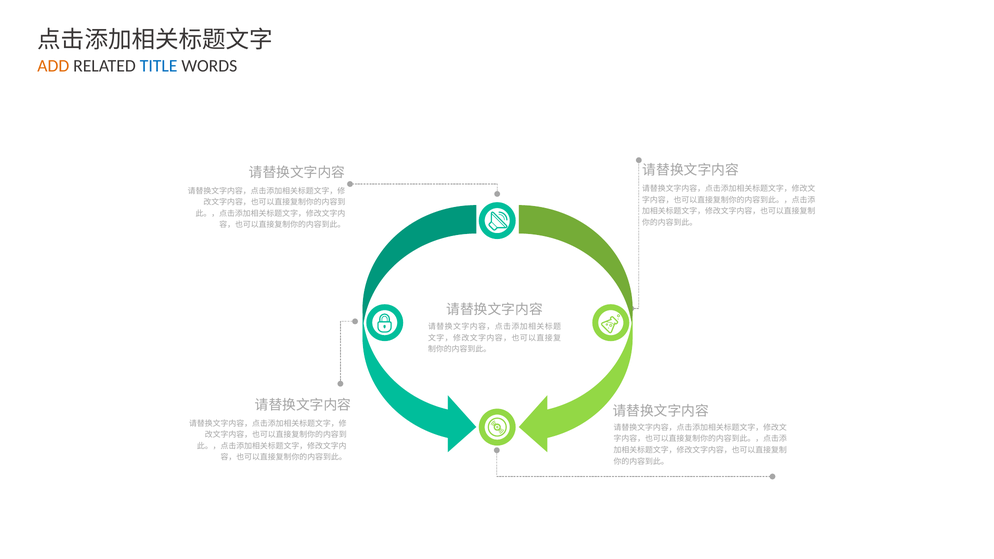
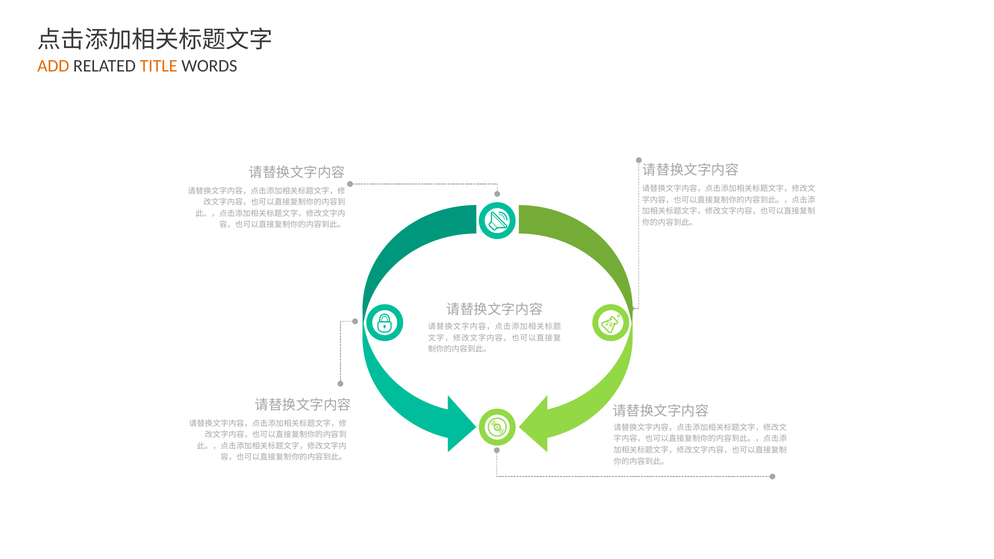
TITLE colour: blue -> orange (159, 66)
